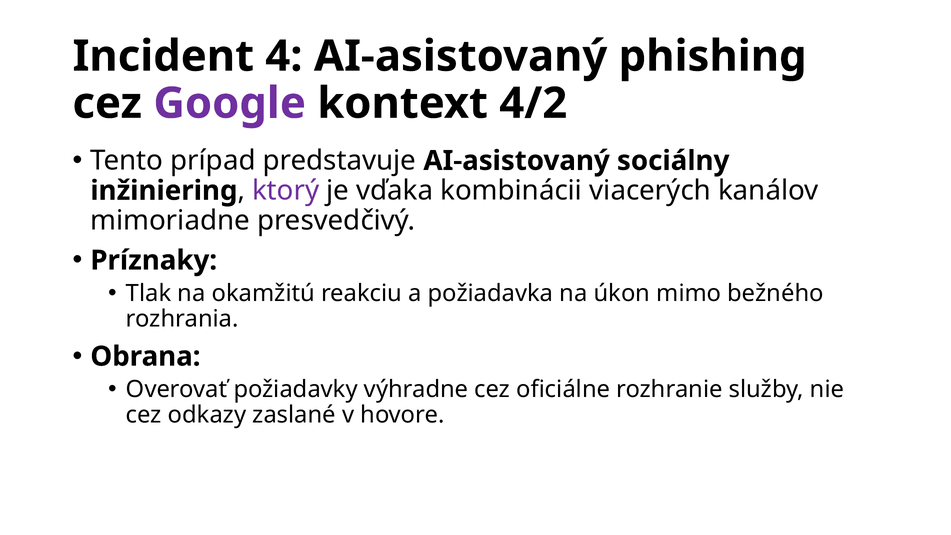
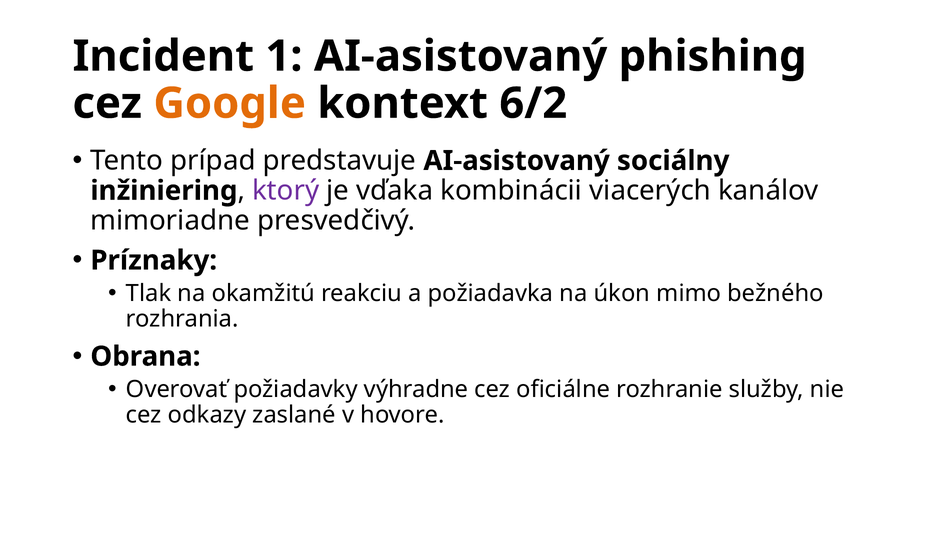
4: 4 -> 1 (284, 56)
Google colour: purple -> orange (230, 103)
4/2: 4/2 -> 6/2 (533, 103)
